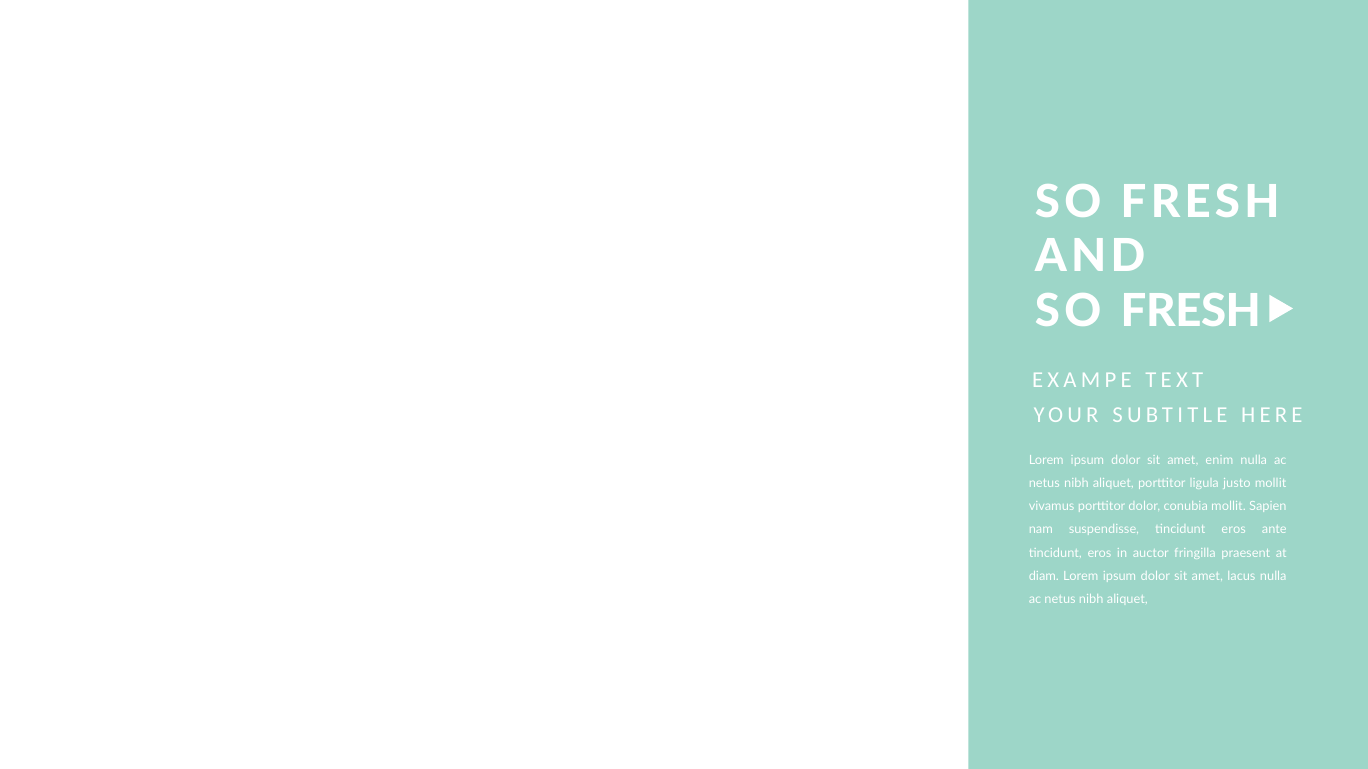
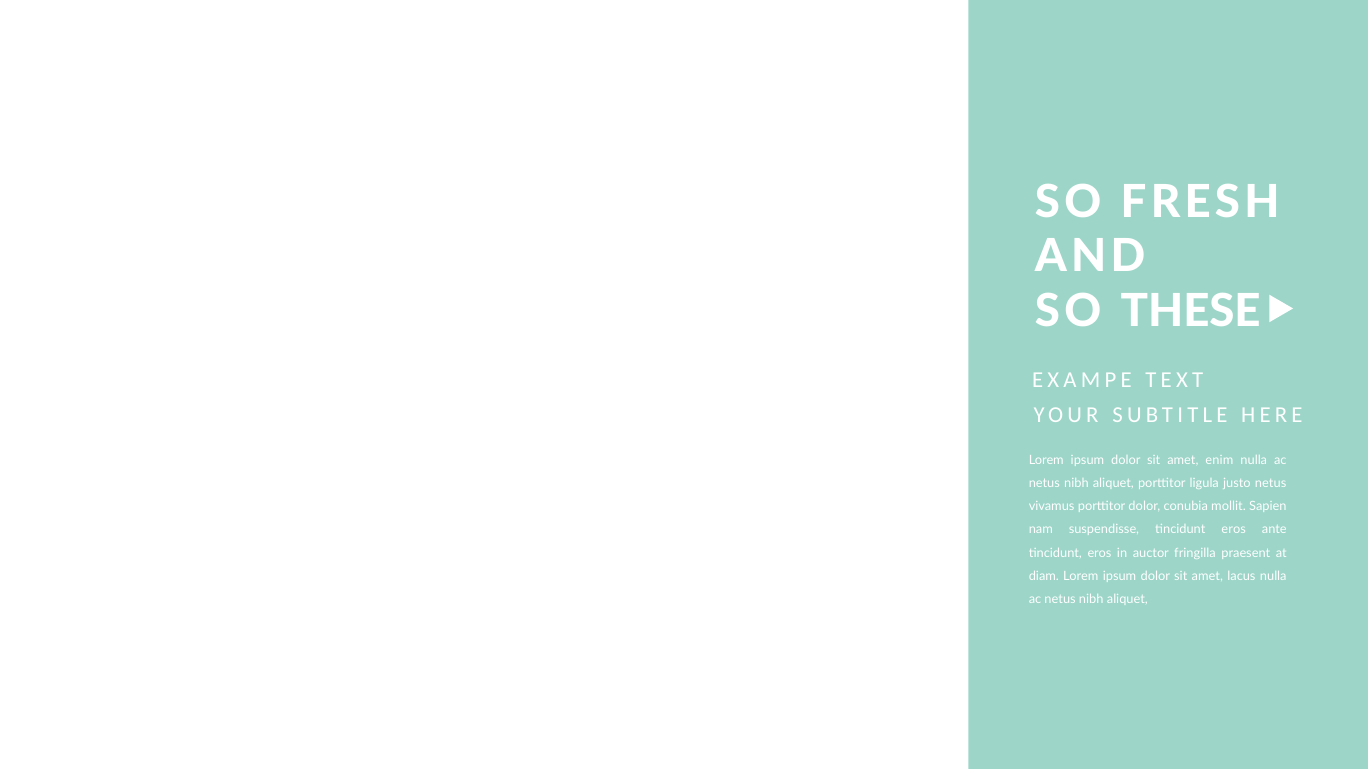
FRESH: FRESH -> THESE (1191, 312)
justo mollit: mollit -> netus (1271, 484)
